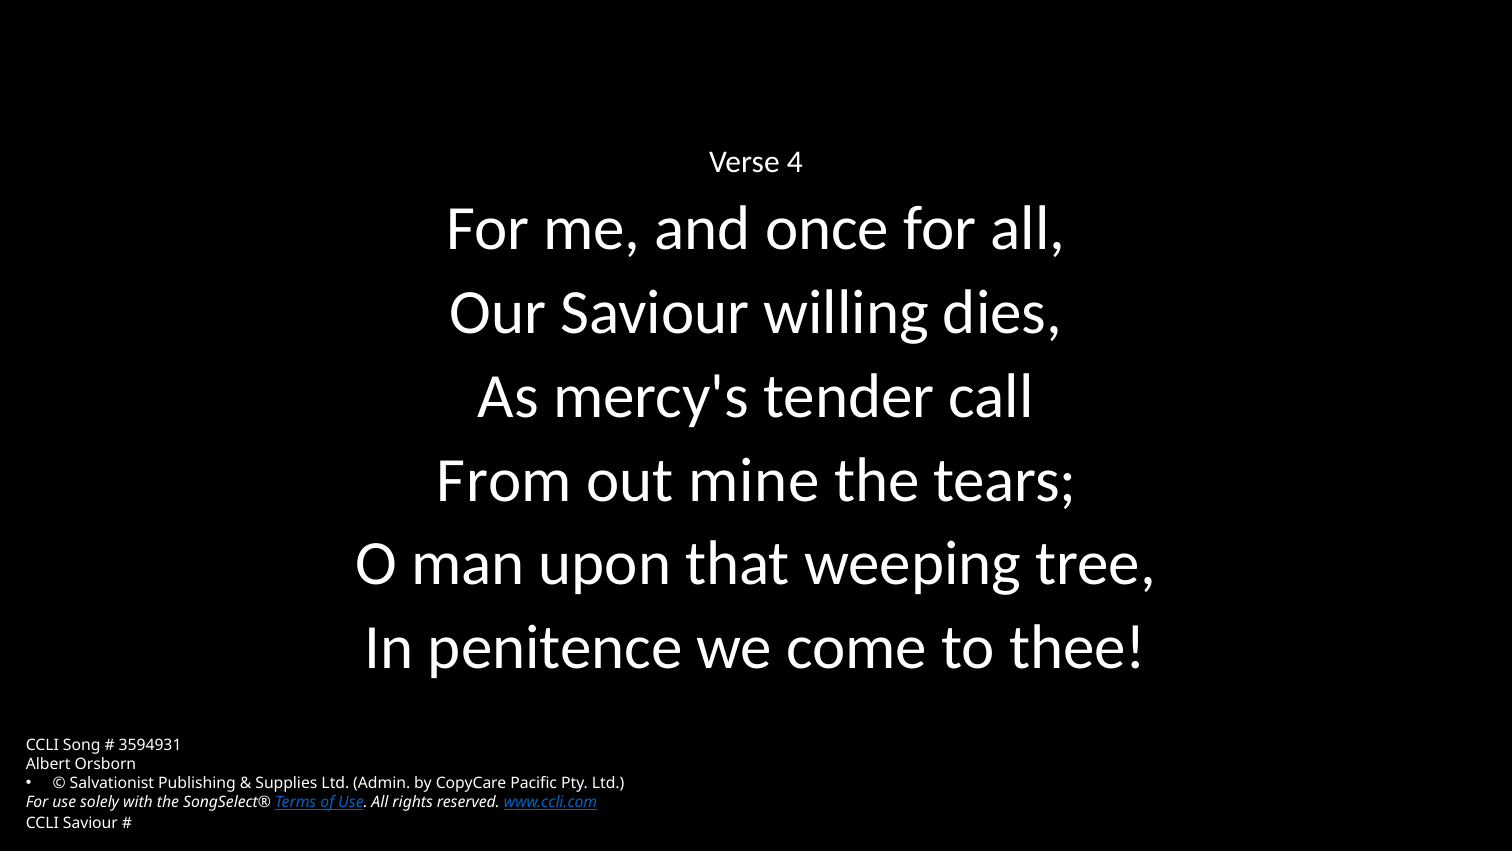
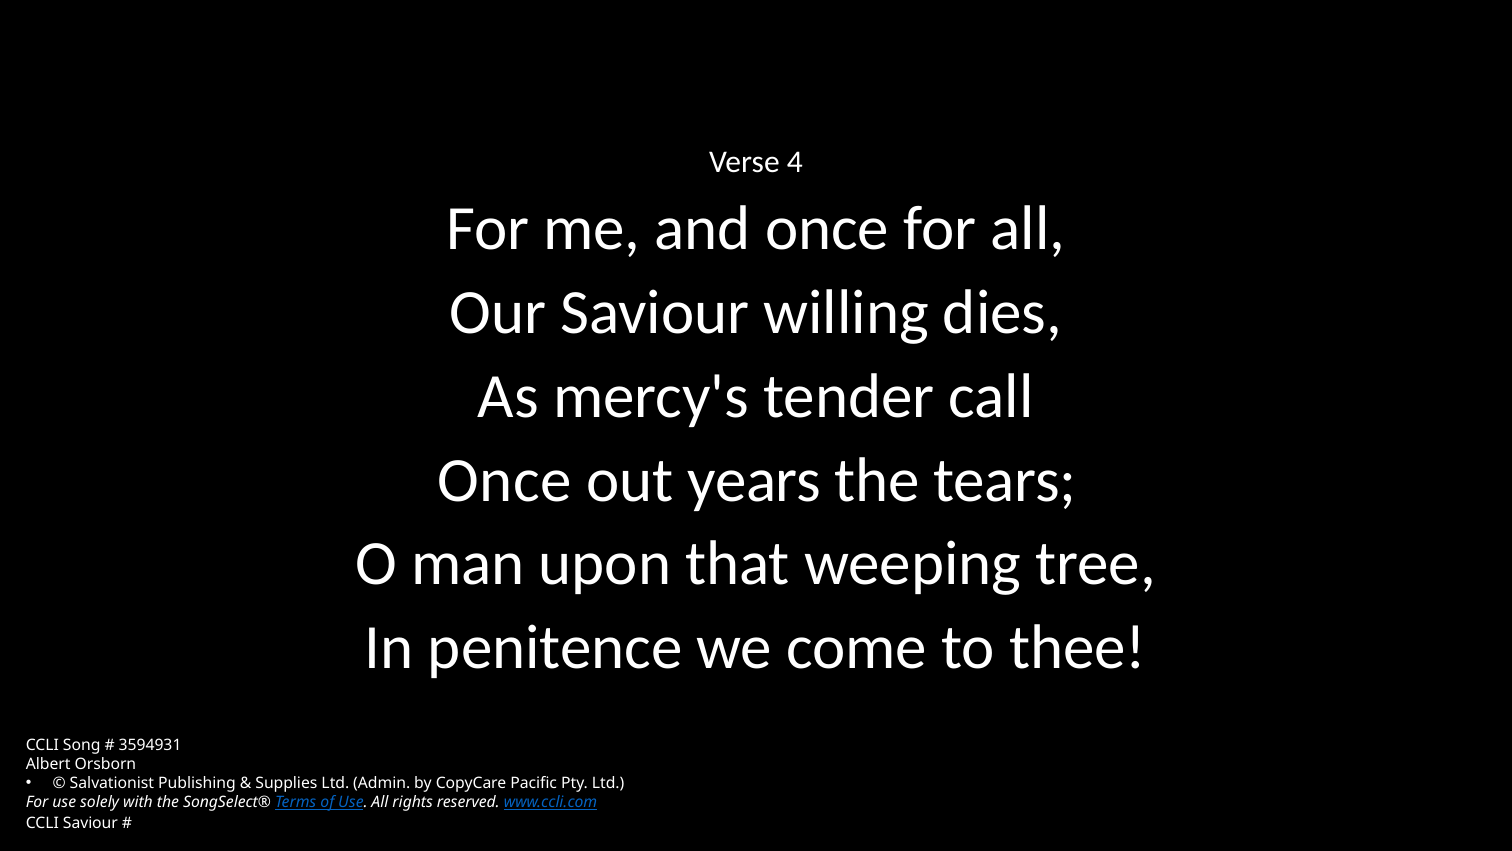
From: From -> Once (504, 480)
mine: mine -> years (755, 480)
